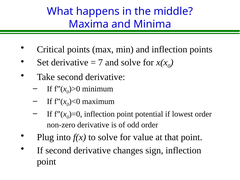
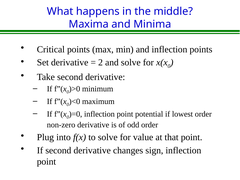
7: 7 -> 2 (101, 62)
